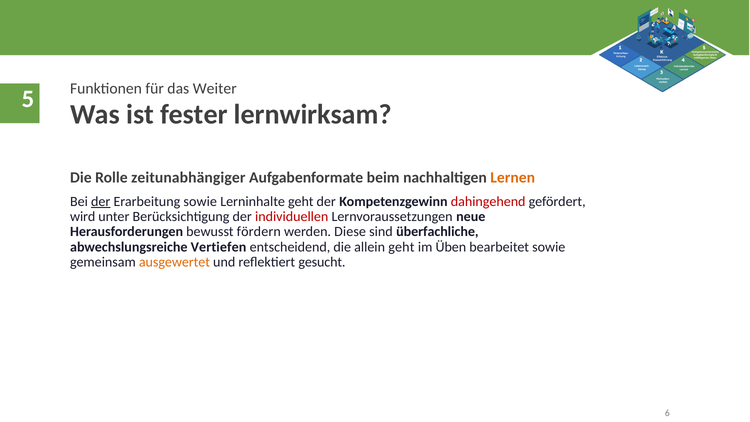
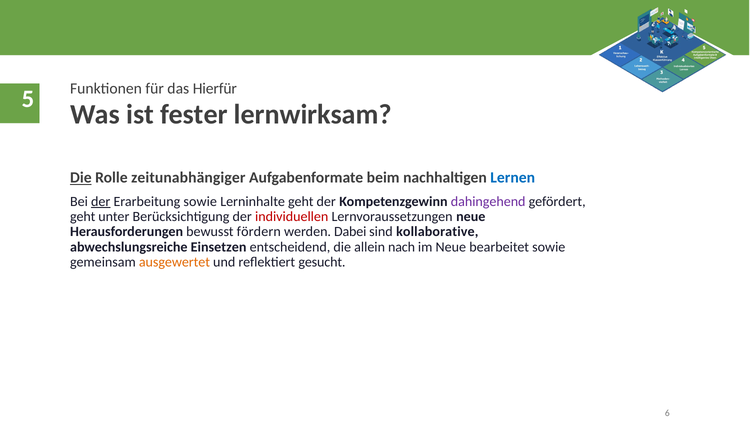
Weiter: Weiter -> Hierfür (215, 88)
Die underline: none -> present (81, 178)
Lernen colour: orange -> blue (513, 178)
dahingehend colour: red -> purple (488, 201)
wird: wird -> geht (83, 217)
Diese: Diese -> Dabei (350, 232)
überfachliche: überfachliche -> kollaborative (437, 232)
Vertiefen: Vertiefen -> Einsetzen (219, 247)
allein geht: geht -> nach (402, 247)
im Üben: Üben -> Neue (451, 247)
